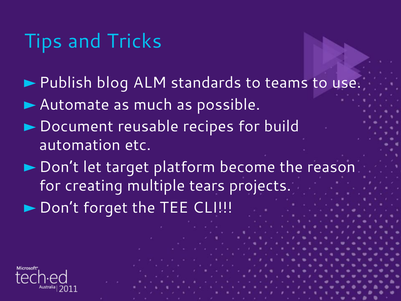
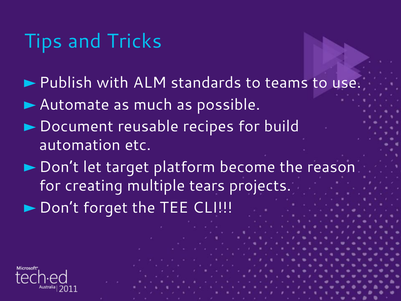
blog: blog -> with (113, 83)
